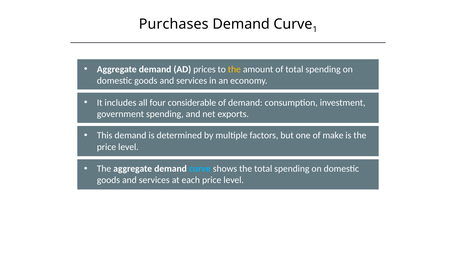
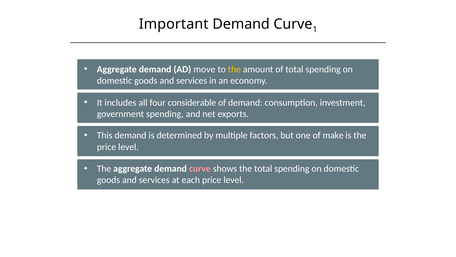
Purchases: Purchases -> Important (174, 24)
prices: prices -> move (204, 69)
curve colour: light blue -> pink (200, 168)
